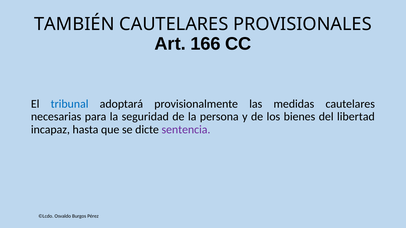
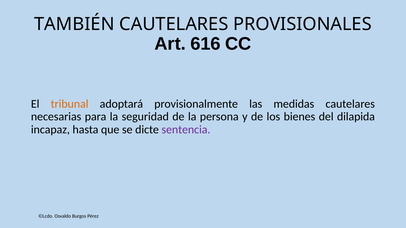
166: 166 -> 616 (206, 44)
tribunal colour: blue -> orange (70, 104)
libertad: libertad -> dilapida (356, 117)
